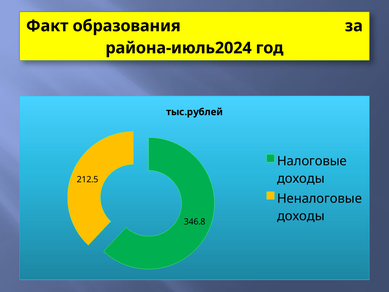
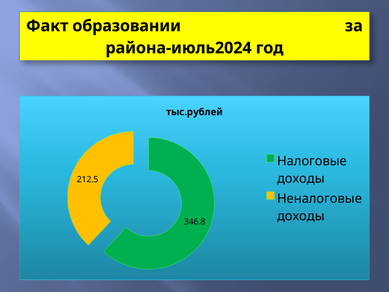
образования: образования -> образовании (127, 26)
